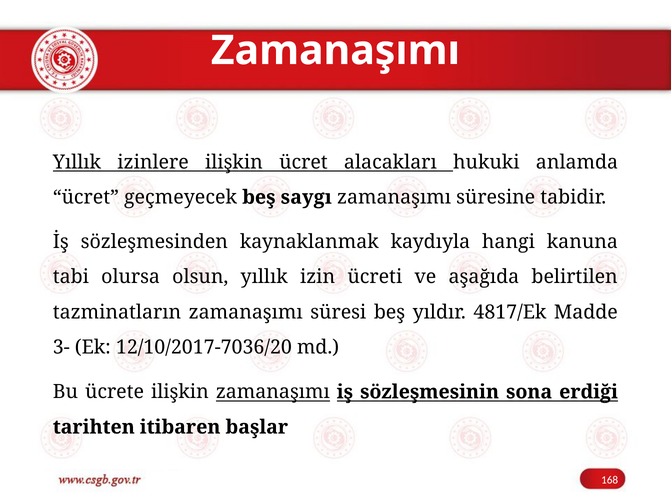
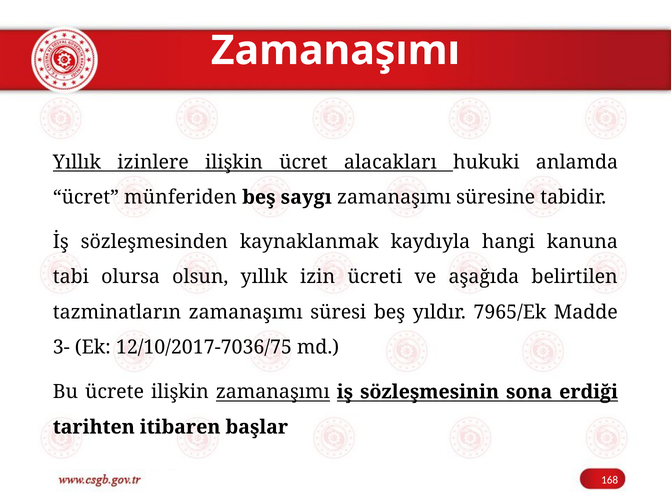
geçmeyecek: geçmeyecek -> münferiden (180, 197)
4817/Ek: 4817/Ek -> 7965/Ek (510, 312)
12/10/2017-7036/20: 12/10/2017-7036/20 -> 12/10/2017-7036/75 (204, 348)
